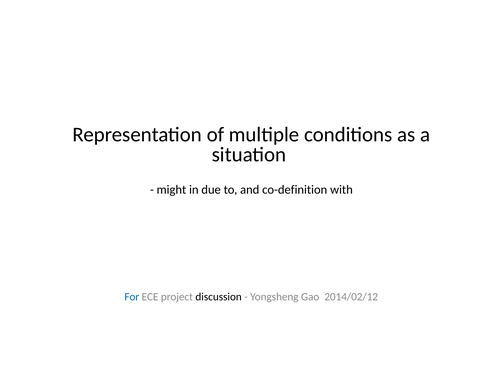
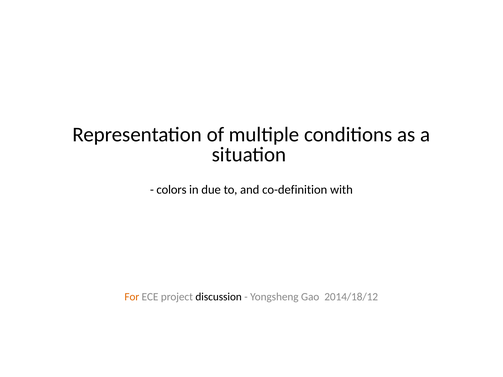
might: might -> colors (172, 190)
For colour: blue -> orange (132, 297)
2014/02/12: 2014/02/12 -> 2014/18/12 (351, 297)
